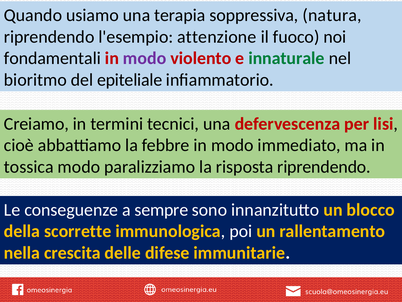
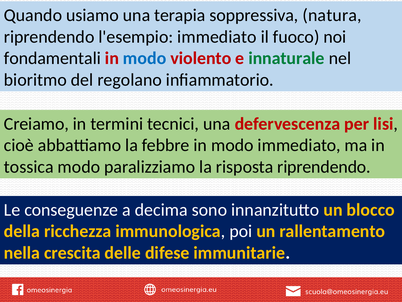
l'esempio attenzione: attenzione -> immediato (217, 37)
modo colour: purple -> blue (145, 58)
epiteliale: epiteliale -> regolano (130, 80)
sempre: sempre -> decima (161, 210)
scorrette: scorrette -> ricchezza (78, 231)
